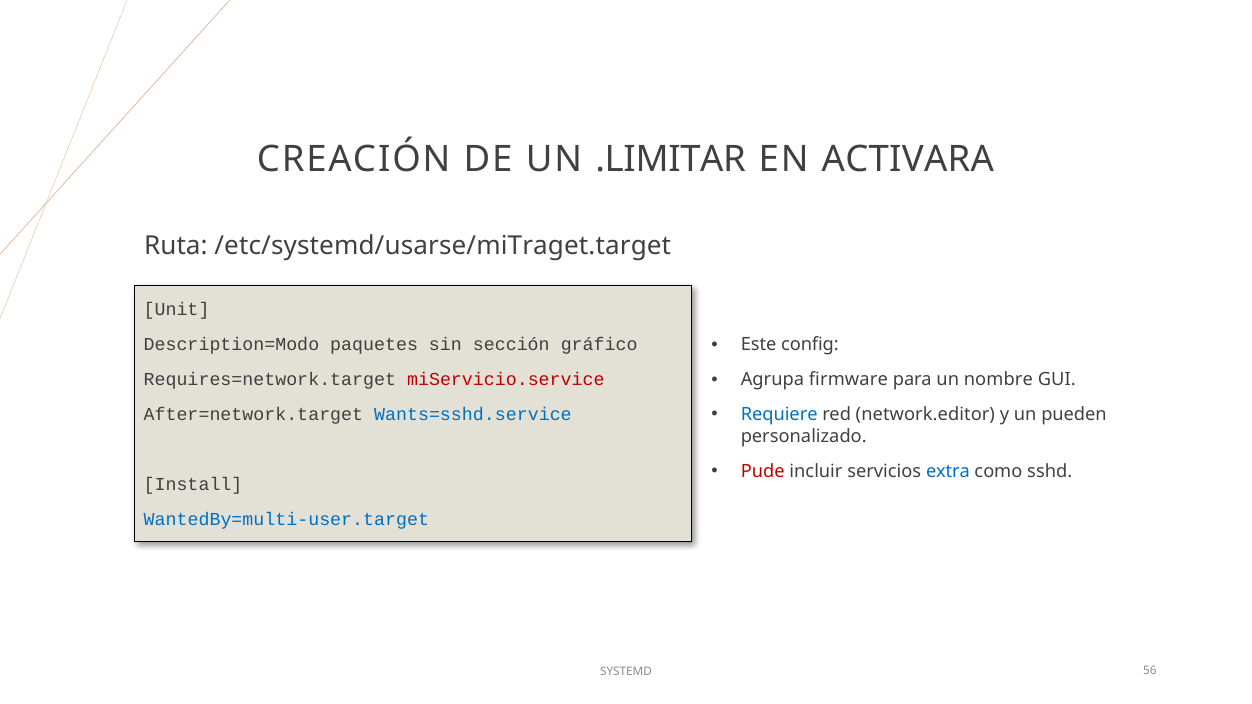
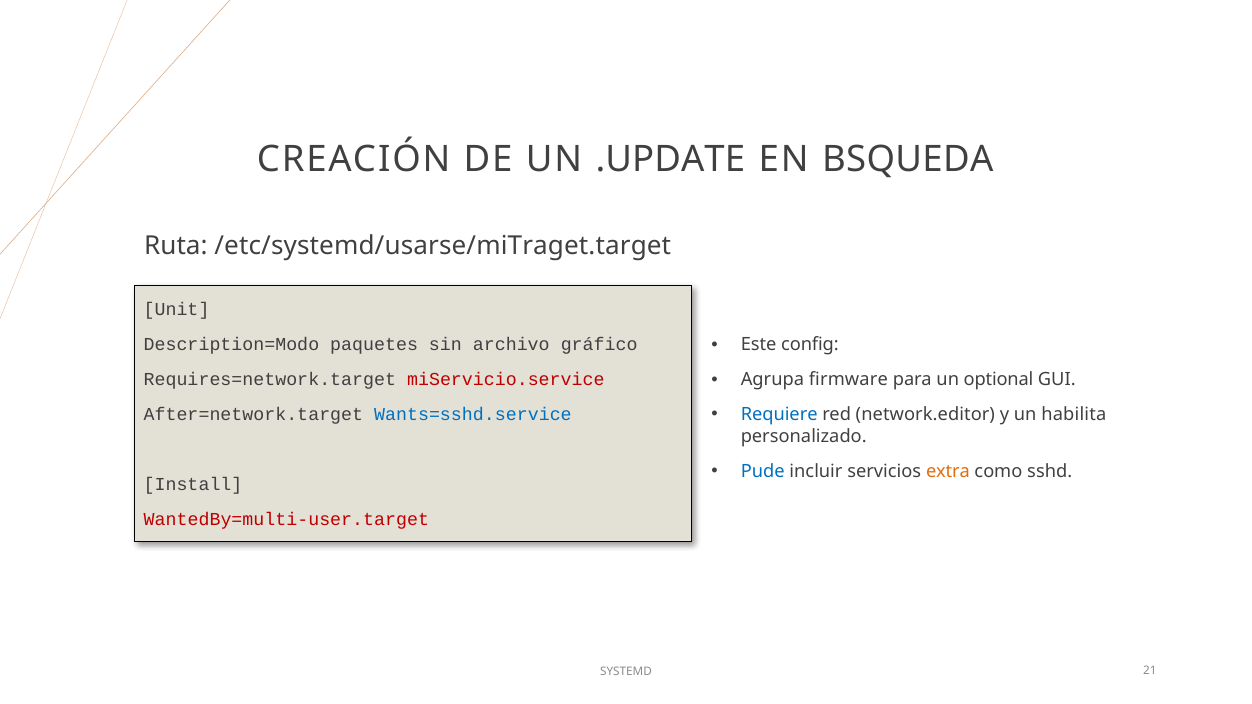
.LIMITAR: .LIMITAR -> .UPDATE (670, 159)
ACTIVARA: ACTIVARA -> BSQUEDA (908, 159)
sección: sección -> archivo (511, 345)
nombre: nombre -> optional (999, 380)
pueden: pueden -> habilita (1074, 415)
Pude colour: red -> blue (763, 472)
extra colour: blue -> orange (948, 472)
WantedBy=multi-user.target colour: blue -> red (286, 520)
56: 56 -> 21 (1150, 671)
